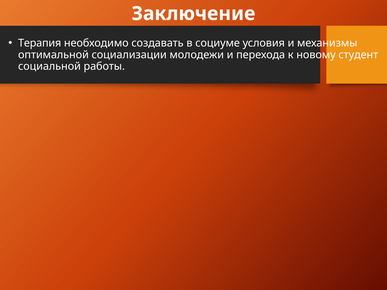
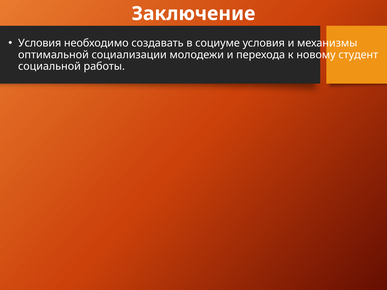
Терапия: Терапия -> Условия (40, 43)
